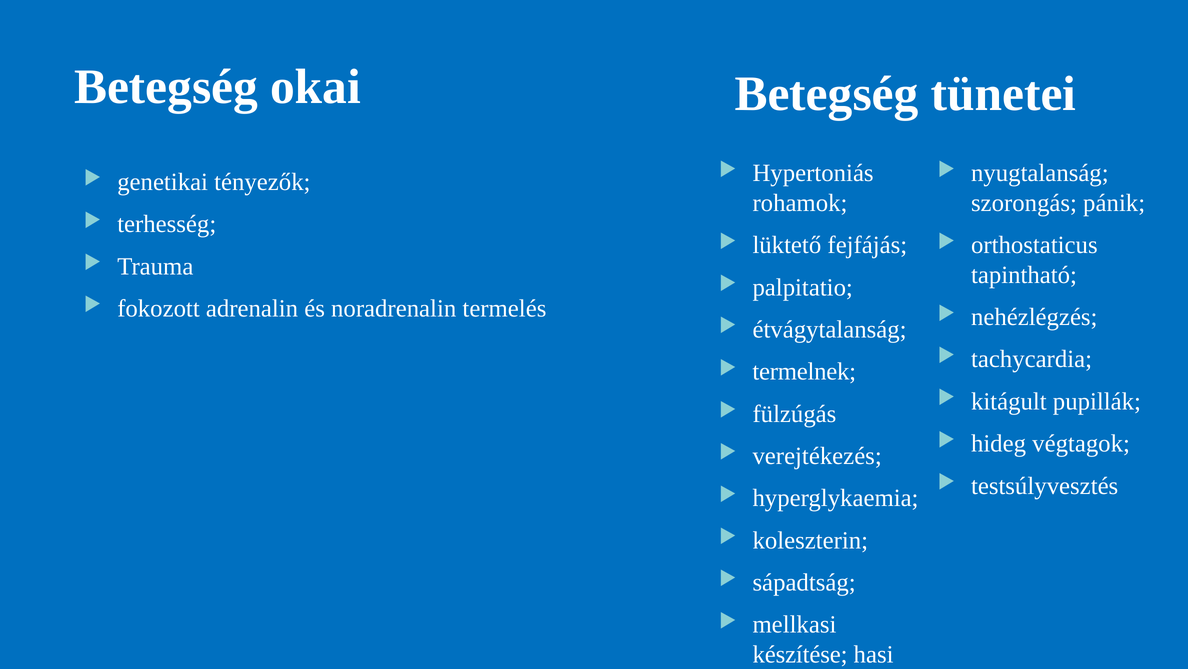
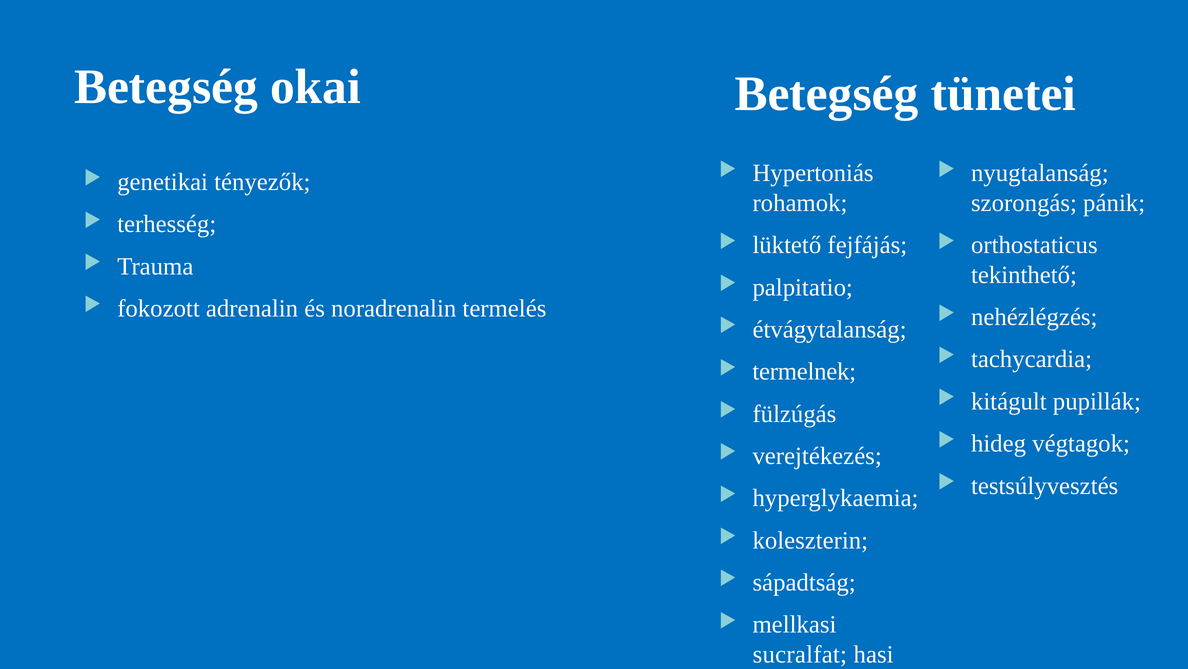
tapintható: tapintható -> tekinthető (1024, 275)
készítése: készítése -> sucralfat (800, 654)
